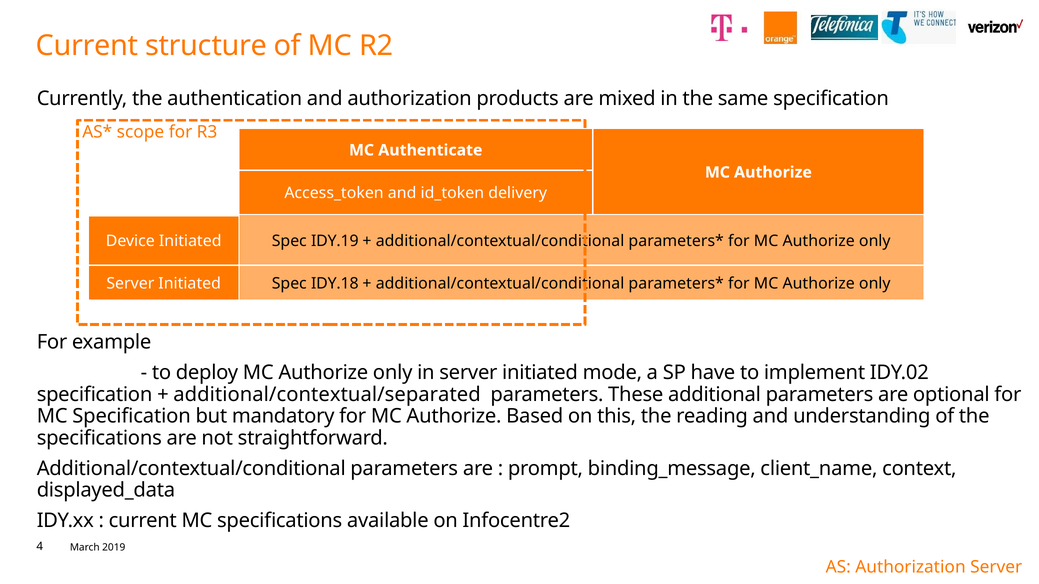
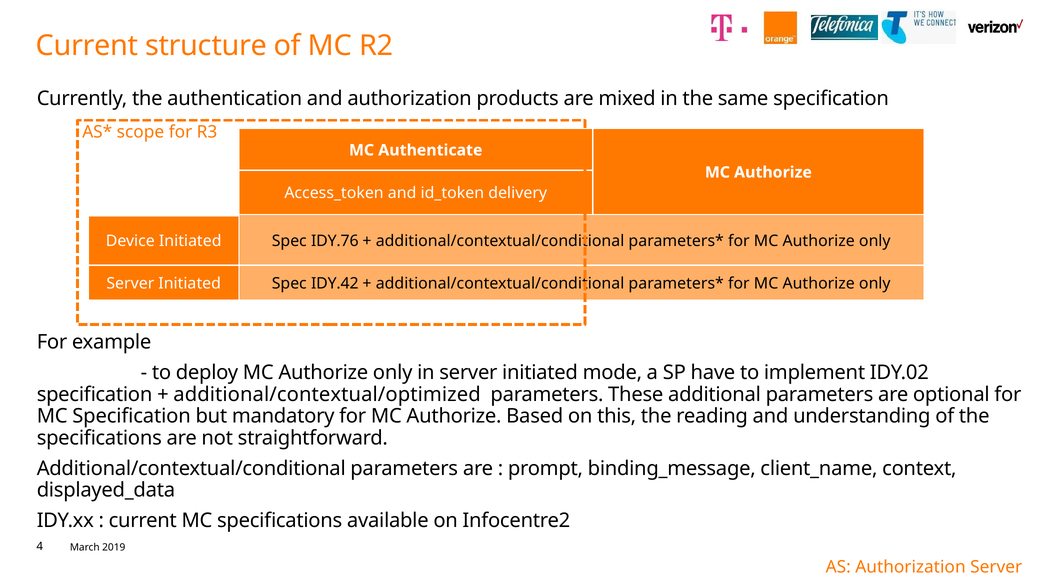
IDY.19: IDY.19 -> IDY.76 (335, 241)
IDY.18: IDY.18 -> IDY.42 (335, 284)
additional/contextual/separated: additional/contextual/separated -> additional/contextual/optimized (327, 395)
